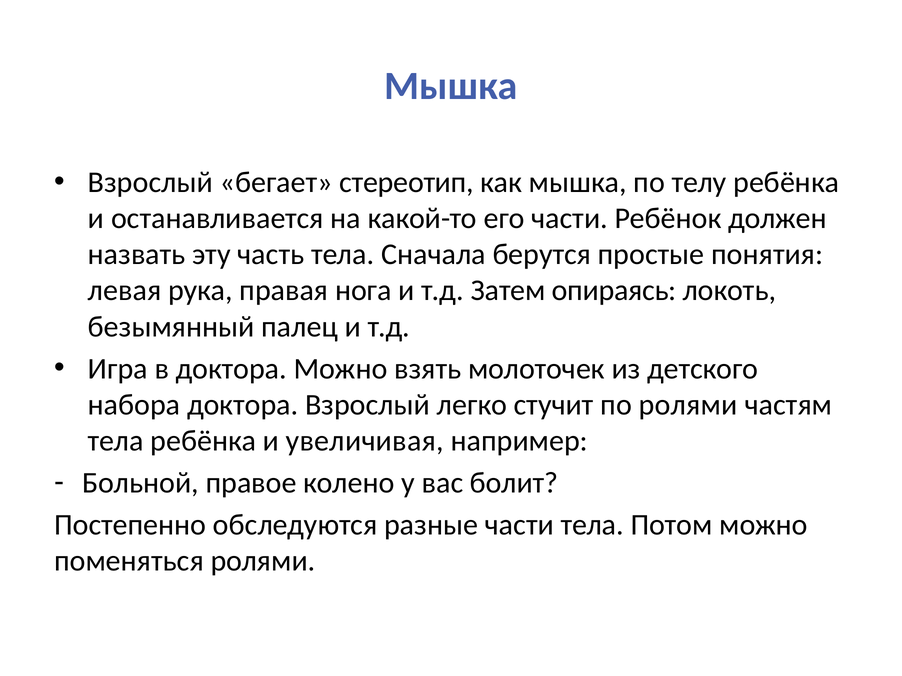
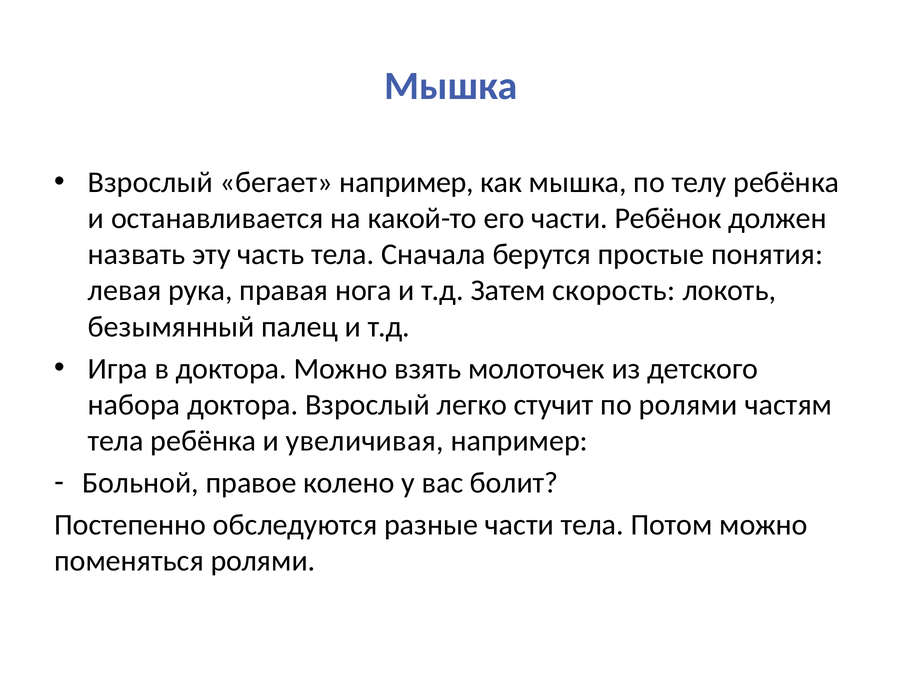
бегает стереотип: стереотип -> например (407, 183)
опираясь: опираясь -> скорость (614, 291)
